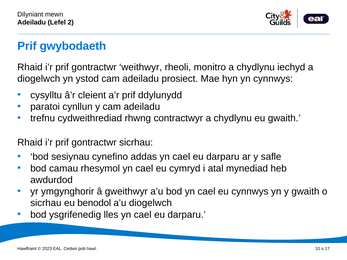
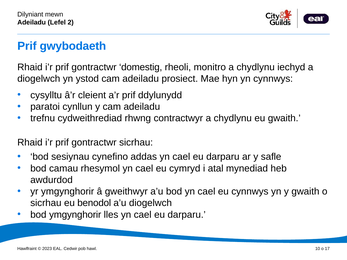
weithwyr: weithwyr -> domestig (141, 67)
bod ysgrifenedig: ysgrifenedig -> ymgynghorir (75, 215)
